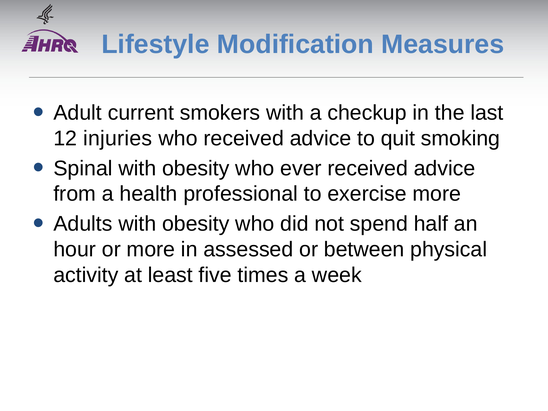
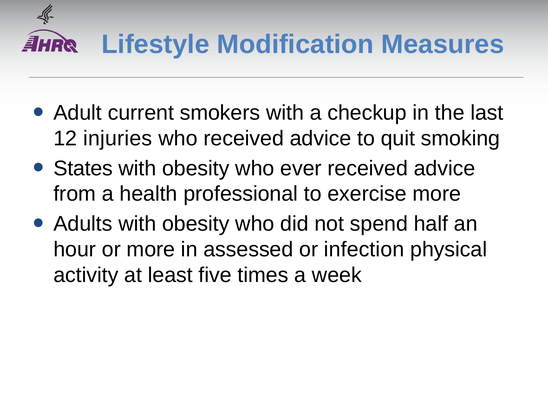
Spinal: Spinal -> States (83, 168)
between: between -> infection (364, 249)
